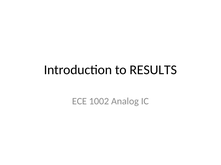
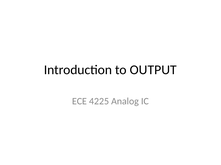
RESULTS: RESULTS -> OUTPUT (153, 70)
1002: 1002 -> 4225 (99, 102)
